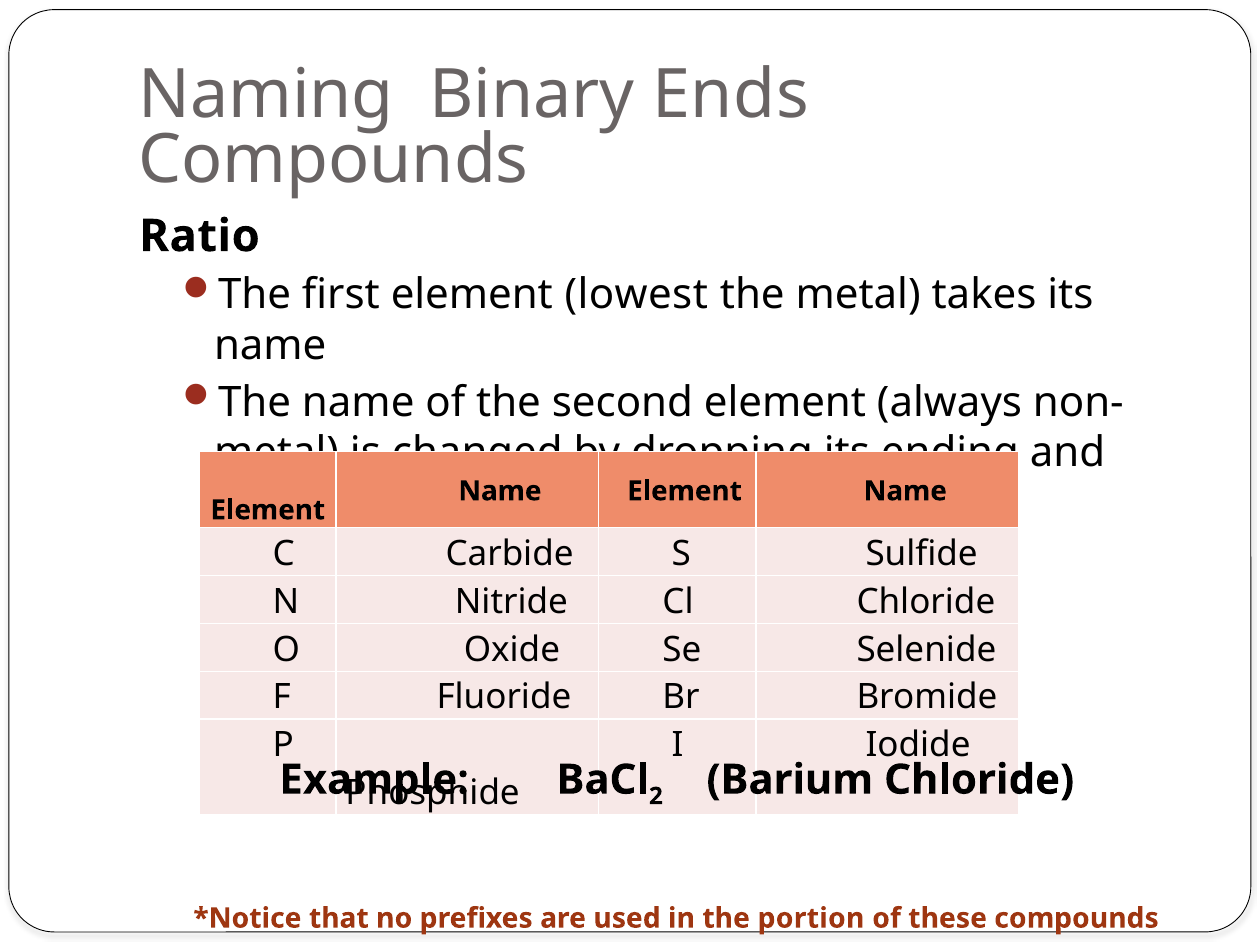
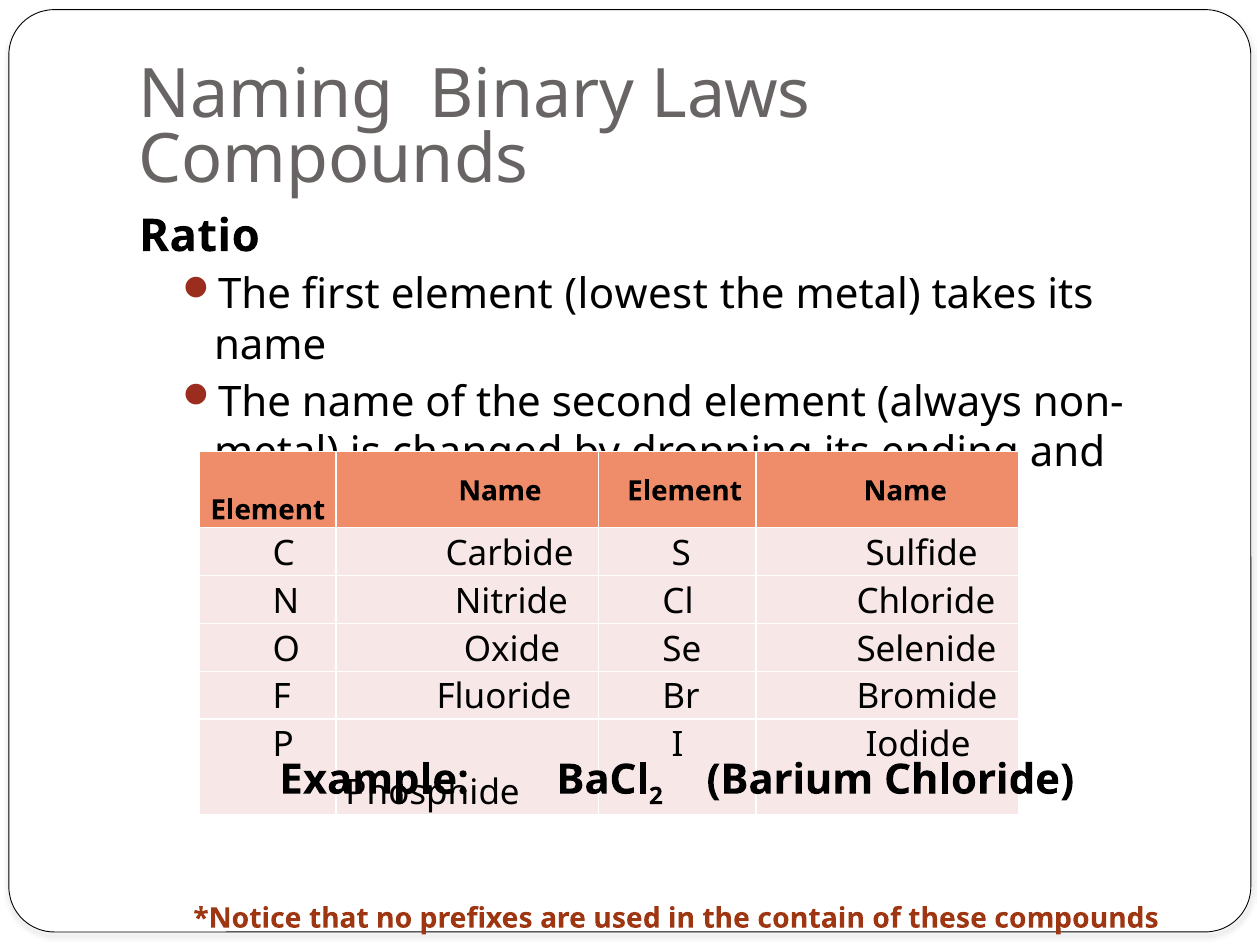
Ends: Ends -> Laws (731, 95)
portion: portion -> contain (811, 918)
